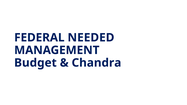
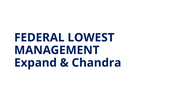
NEEDED: NEEDED -> LOWEST (91, 38)
Budget: Budget -> Expand (35, 63)
